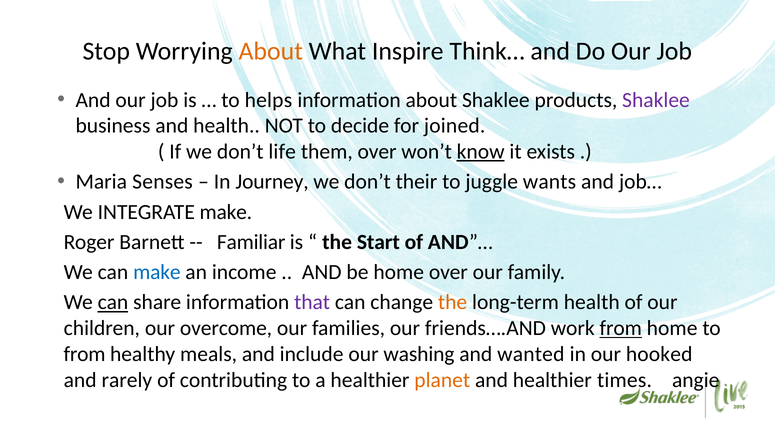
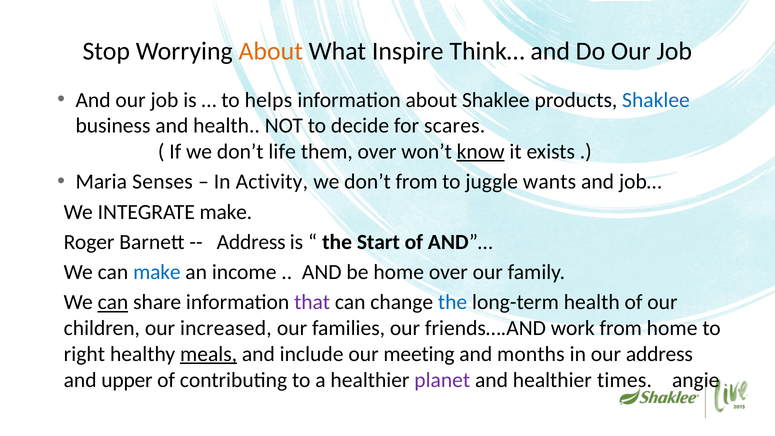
Shaklee colour: purple -> blue (656, 100)
joined: joined -> scares (455, 126)
Journey: Journey -> Activity (272, 182)
don’t their: their -> from (417, 182)
Familiar: Familiar -> Address (251, 242)
the colour: orange -> blue (453, 302)
overcome: overcome -> increased (226, 328)
from underline: present -> none (621, 328)
from: from -> right (84, 354)
meals underline: none -> present (209, 354)
washing: washing -> meeting (419, 354)
wanted: wanted -> months (531, 354)
our hooked: hooked -> address (659, 354)
rarely: rarely -> upper (127, 380)
planet colour: orange -> purple (442, 380)
